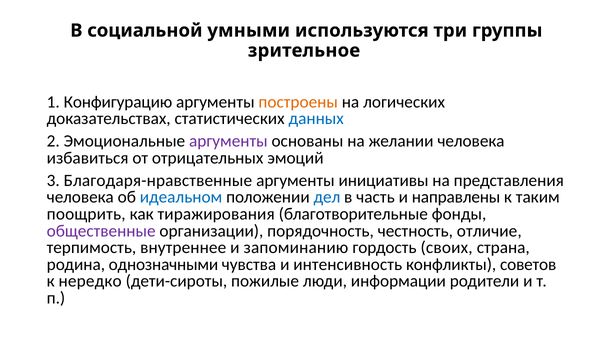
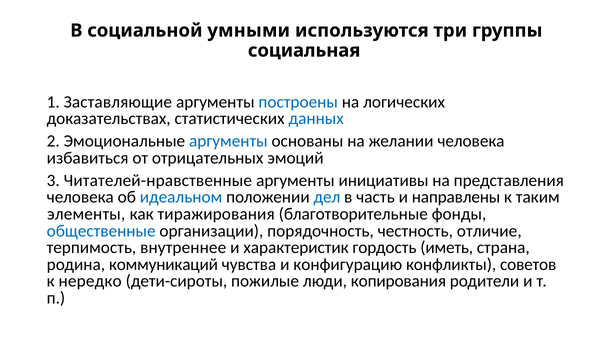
зрительное: зрительное -> социальная (304, 51)
Конфигурацию: Конфигурацию -> Заставляющие (118, 102)
построены colour: orange -> blue (298, 102)
аргументы colour: purple -> blue (228, 141)
Благодаря-нравственные: Благодаря-нравственные -> Читателей-нравственные (158, 180)
поощрить: поощрить -> элементы (86, 214)
общественные colour: purple -> blue (101, 231)
запоминанию: запоминанию -> характеристик (296, 248)
своих: своих -> иметь (447, 248)
однозначными: однозначными -> коммуникаций (163, 264)
интенсивность: интенсивность -> конфигурацию (348, 264)
информации: информации -> копирования (398, 281)
